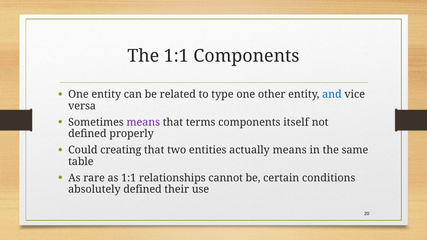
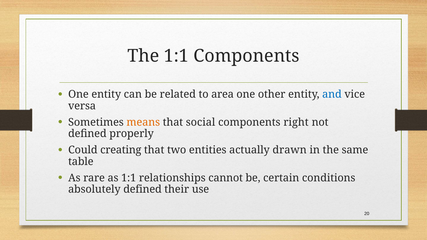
type: type -> area (223, 95)
means colour: purple -> orange (143, 122)
terms: terms -> social (201, 122)
itself: itself -> right (296, 122)
actually means: means -> drawn (290, 150)
